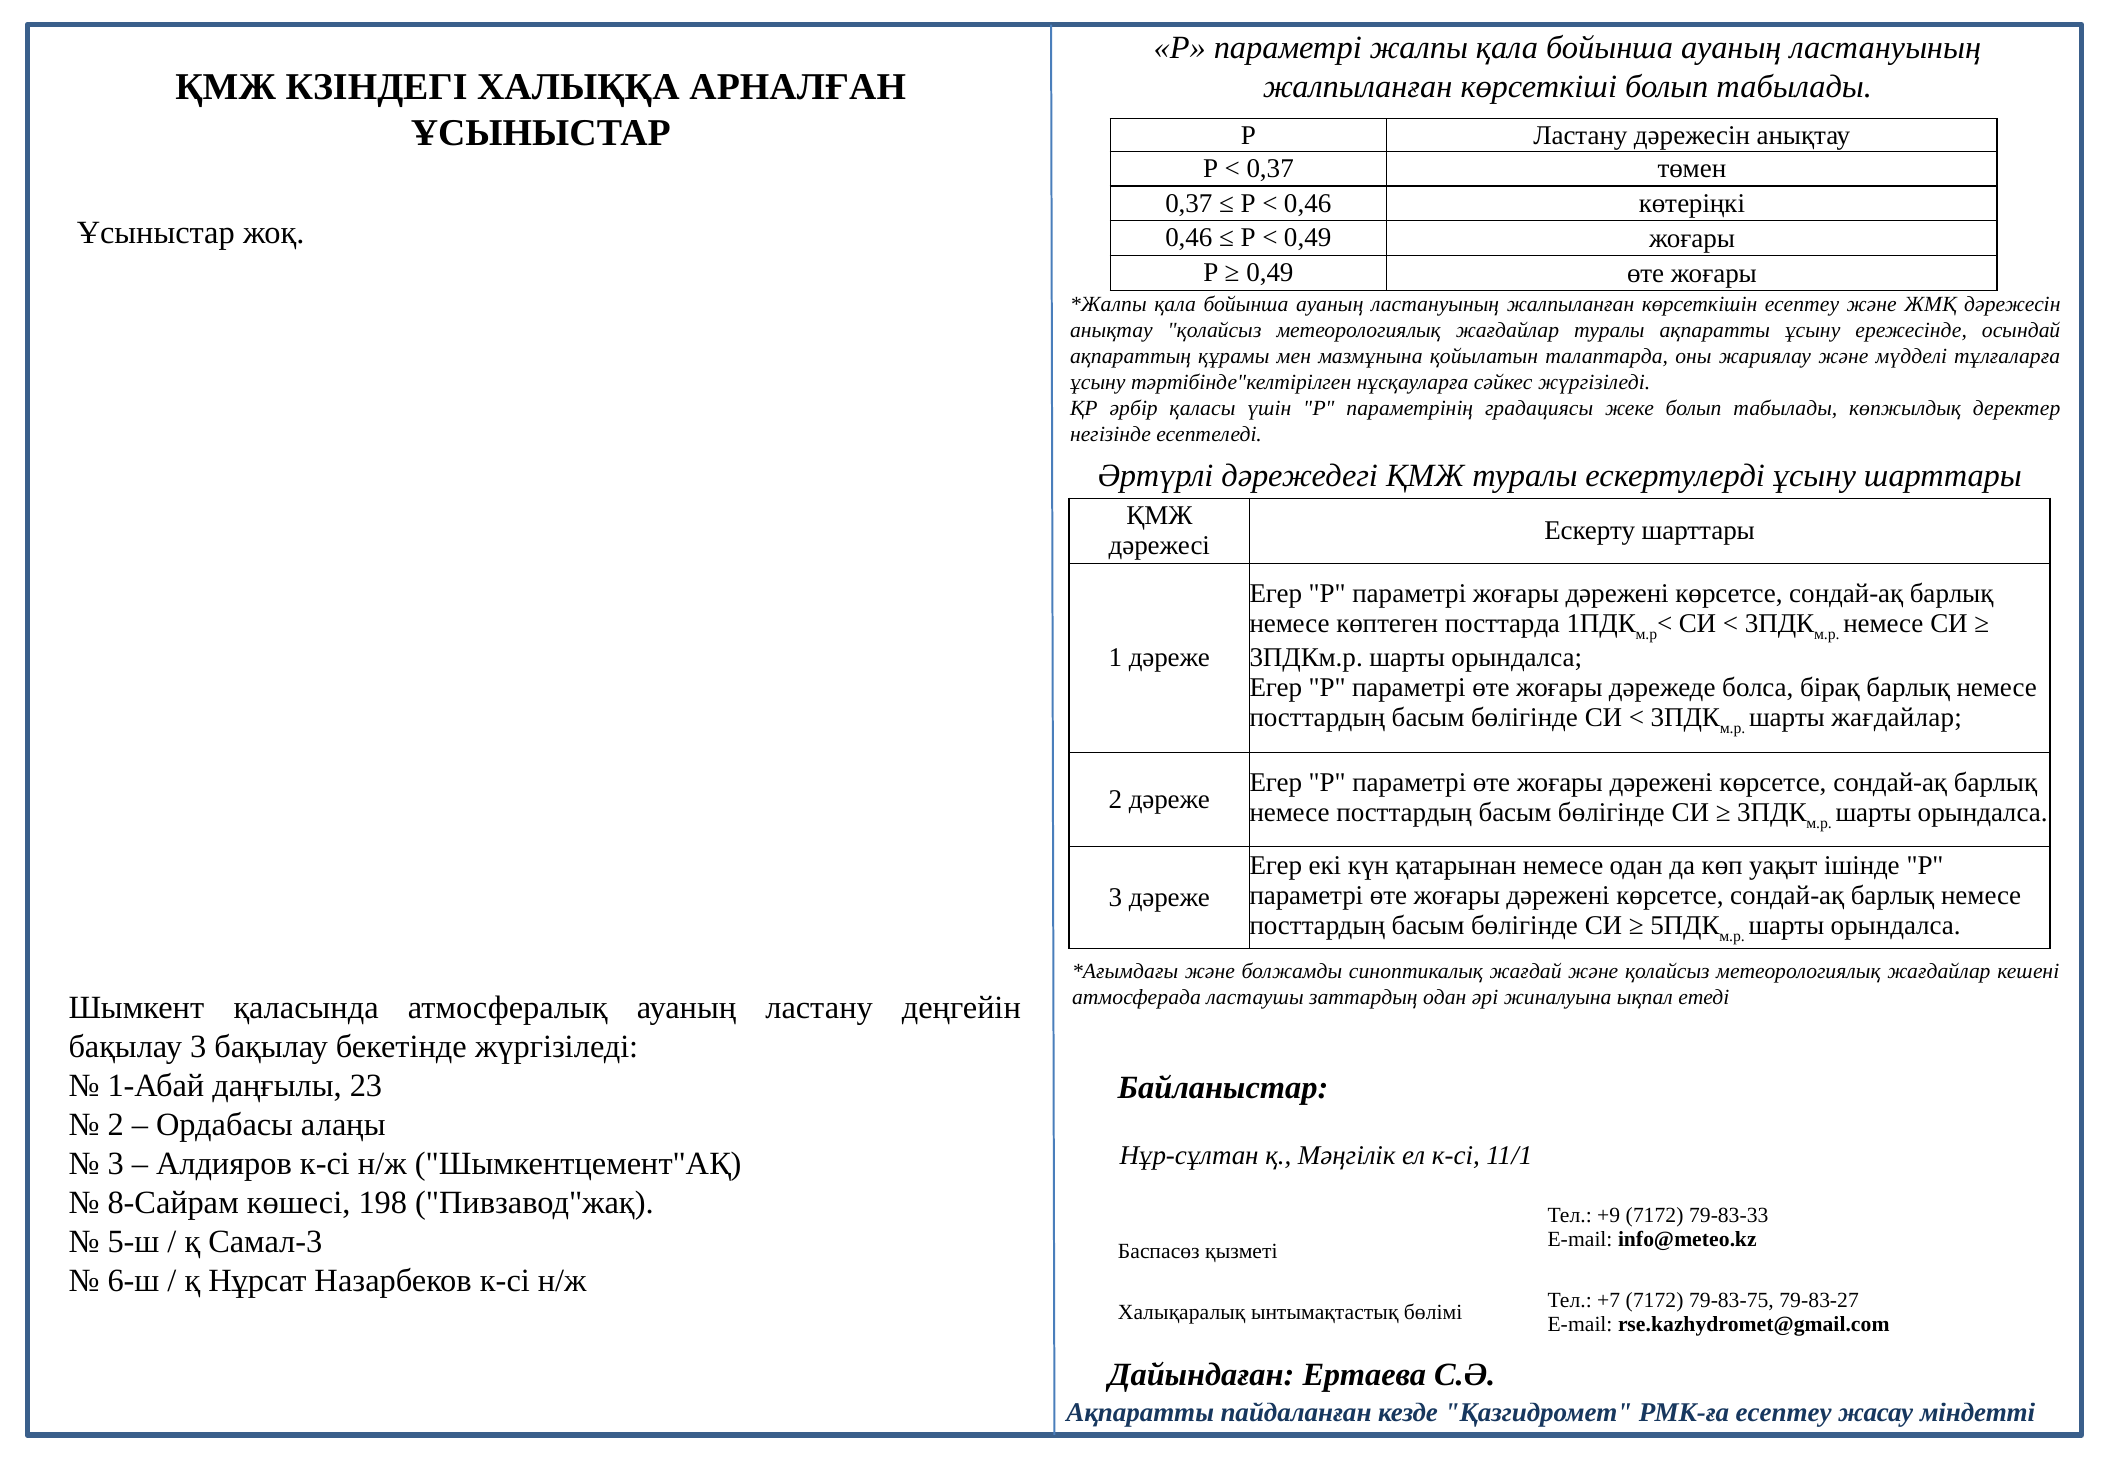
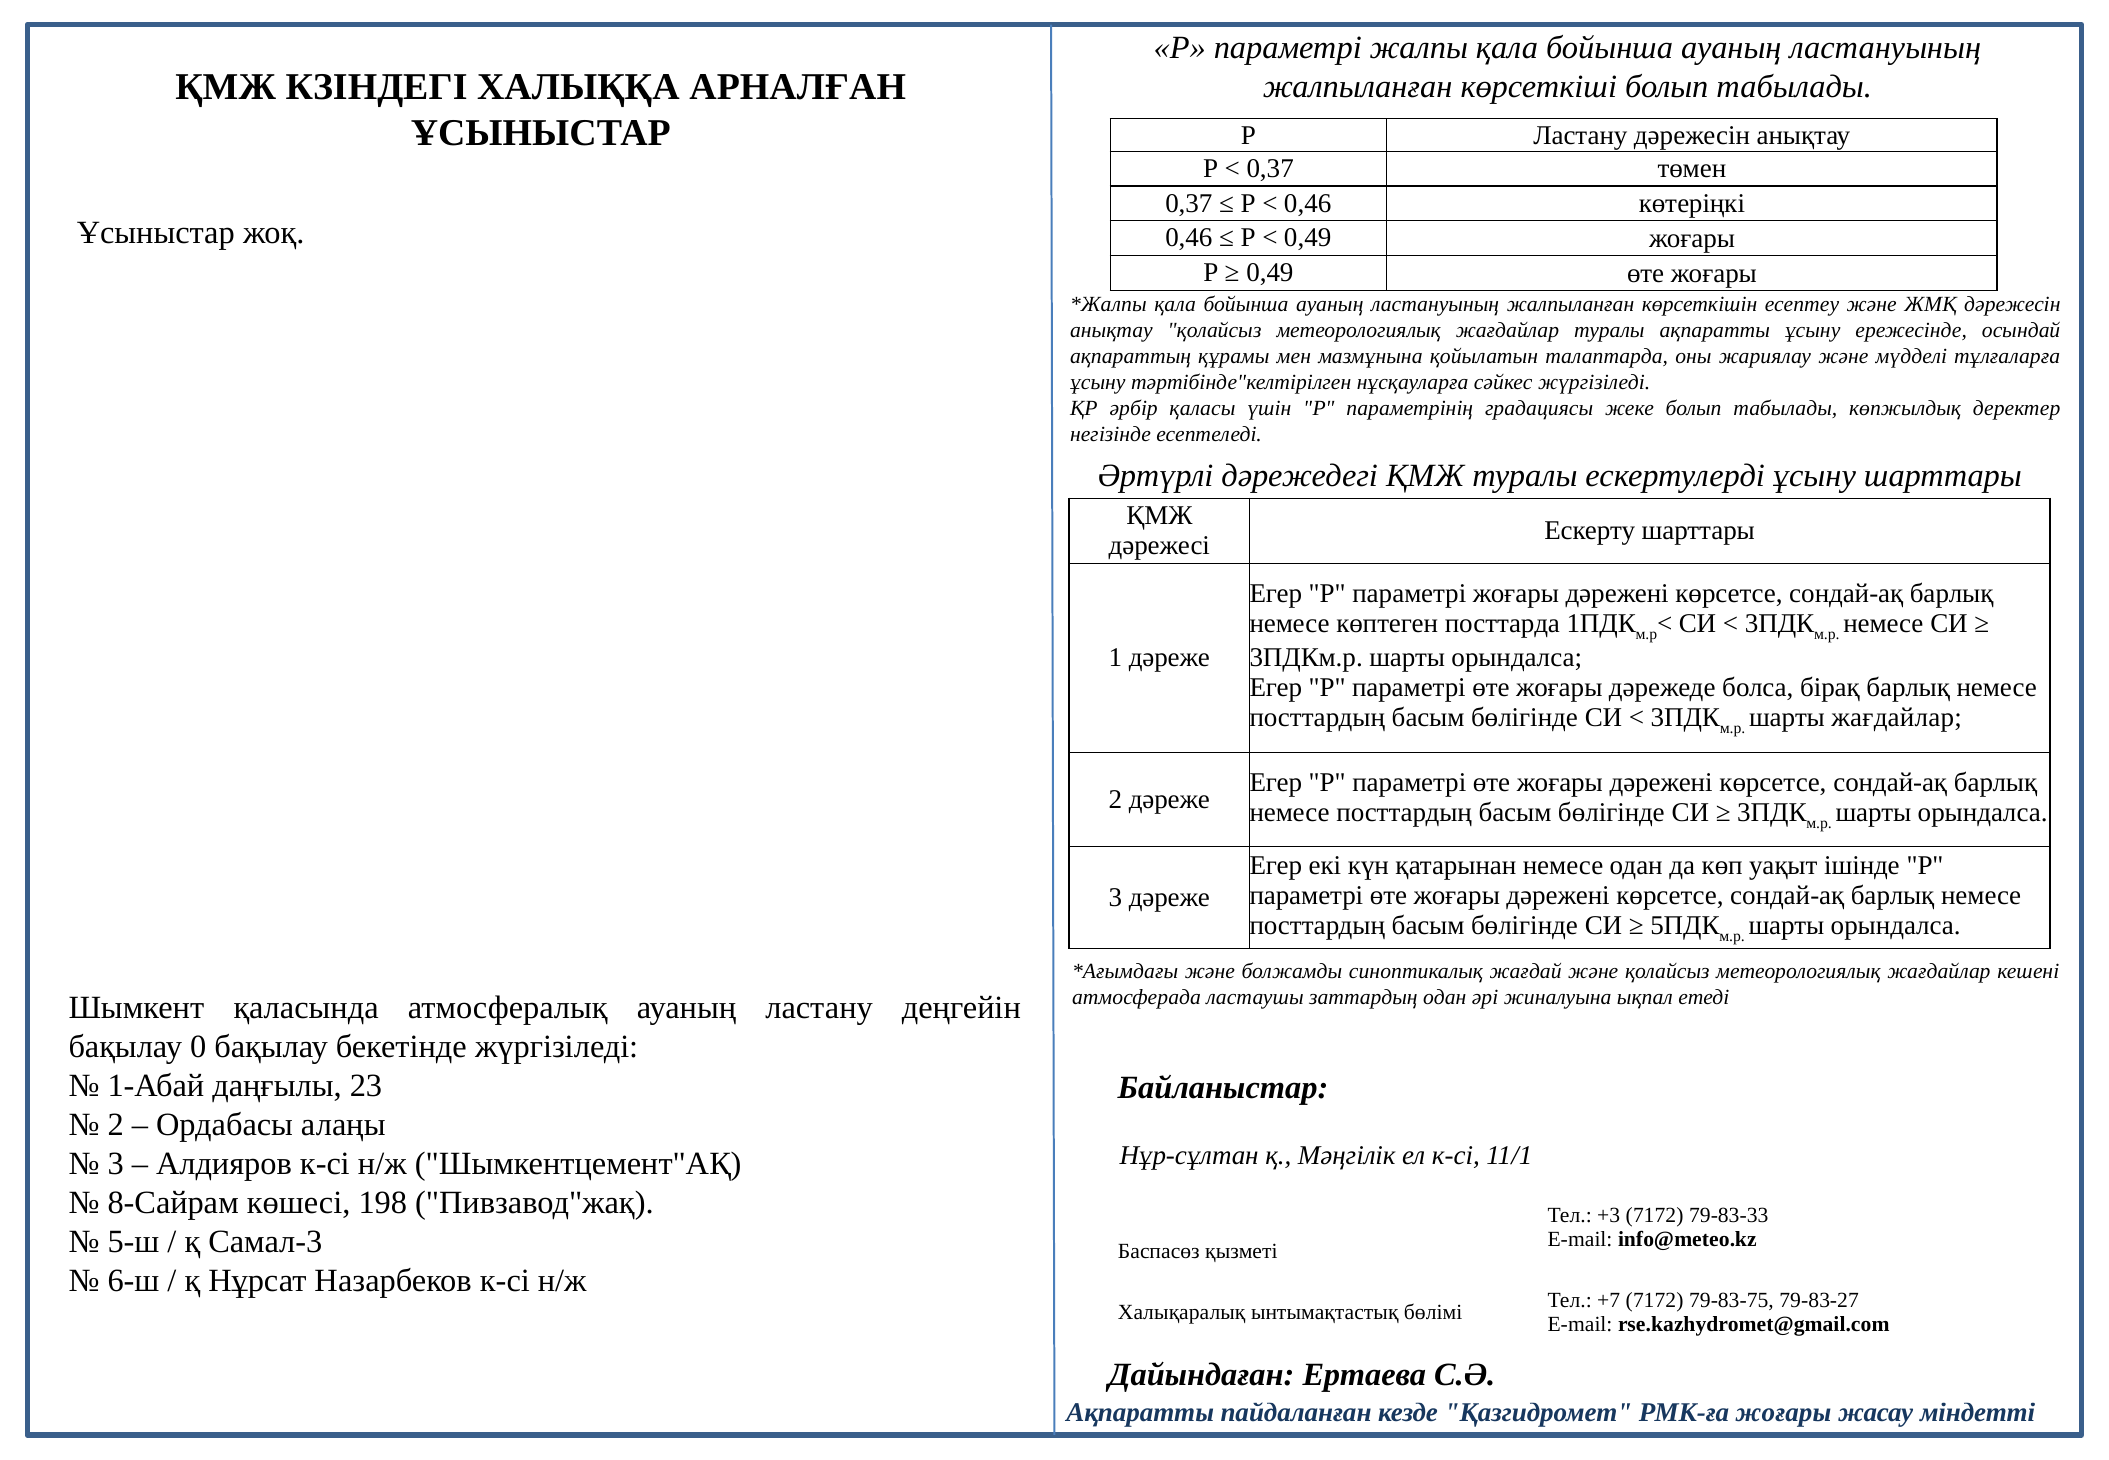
бақылау 3: 3 -> 0 (198, 1047)
+9: +9 -> +3 (1609, 1216)
РМК-ға есептеу: есептеу -> жоғары (1784, 1413)
